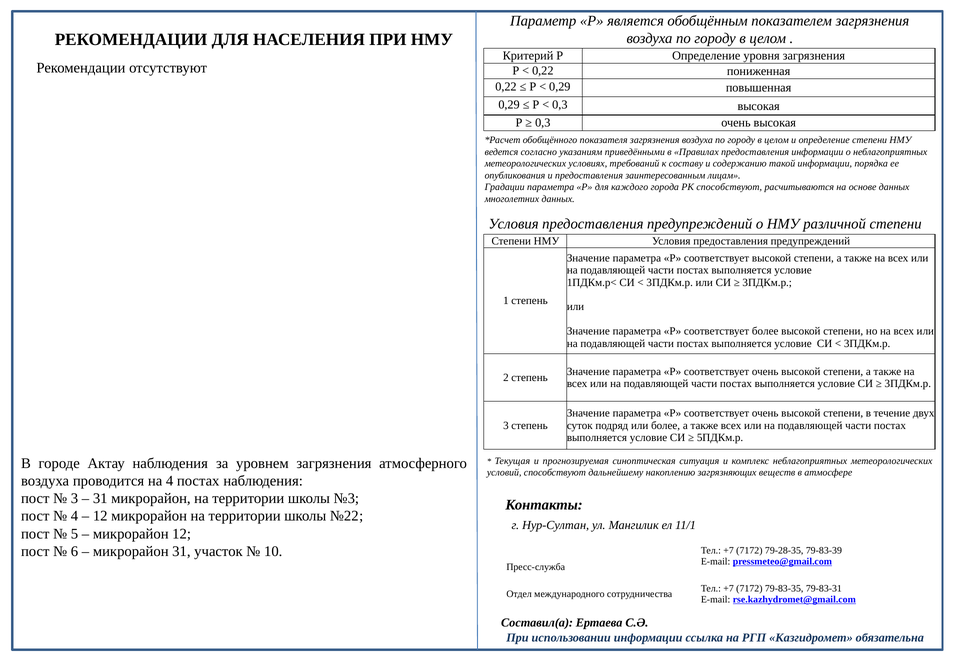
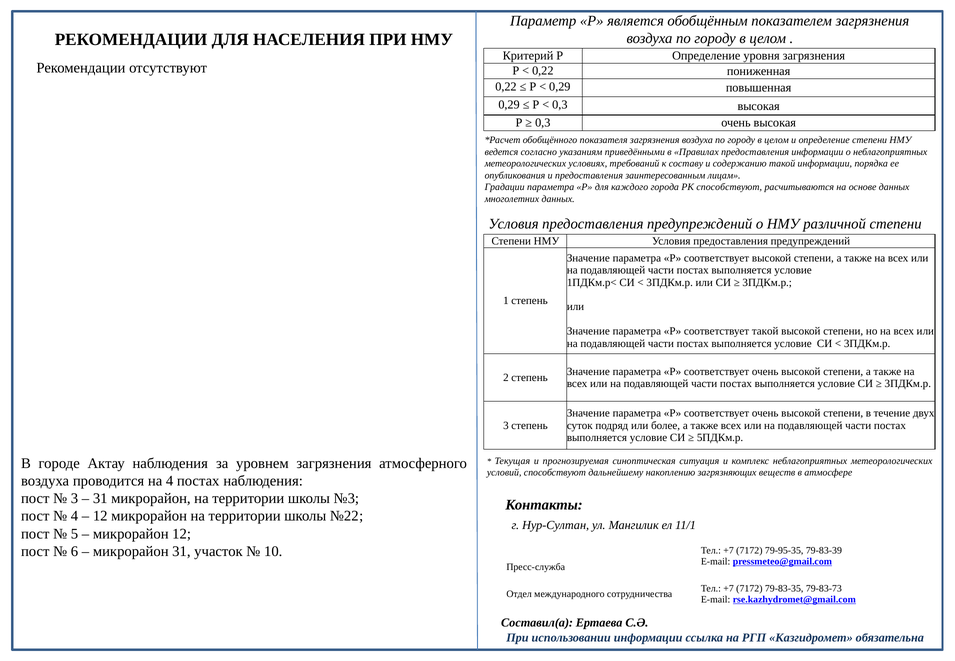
соответствует более: более -> такой (765, 331)
79-28-35: 79-28-35 -> 79-95-35 (784, 551)
79-83-31: 79-83-31 -> 79-83-73 (824, 589)
